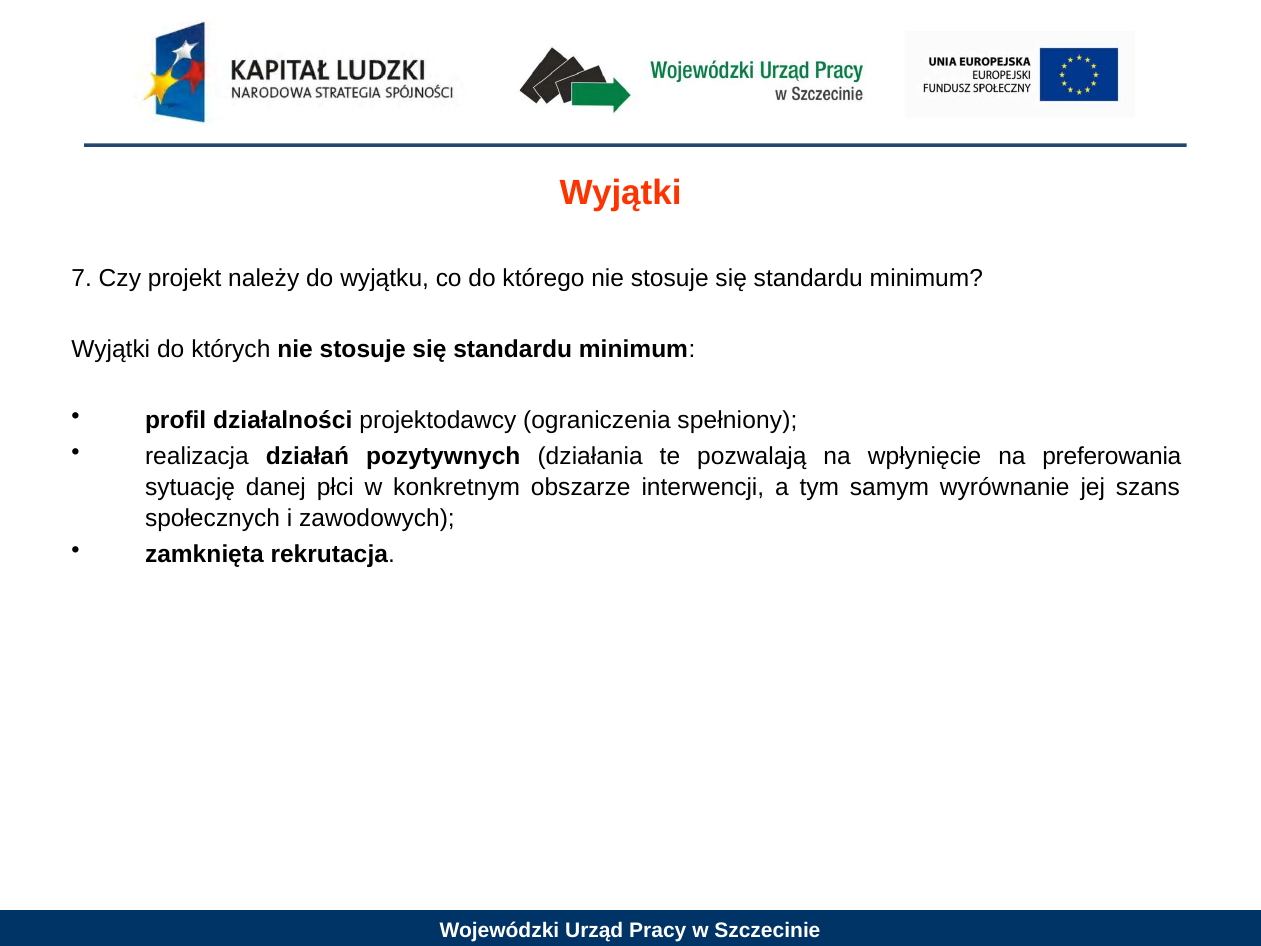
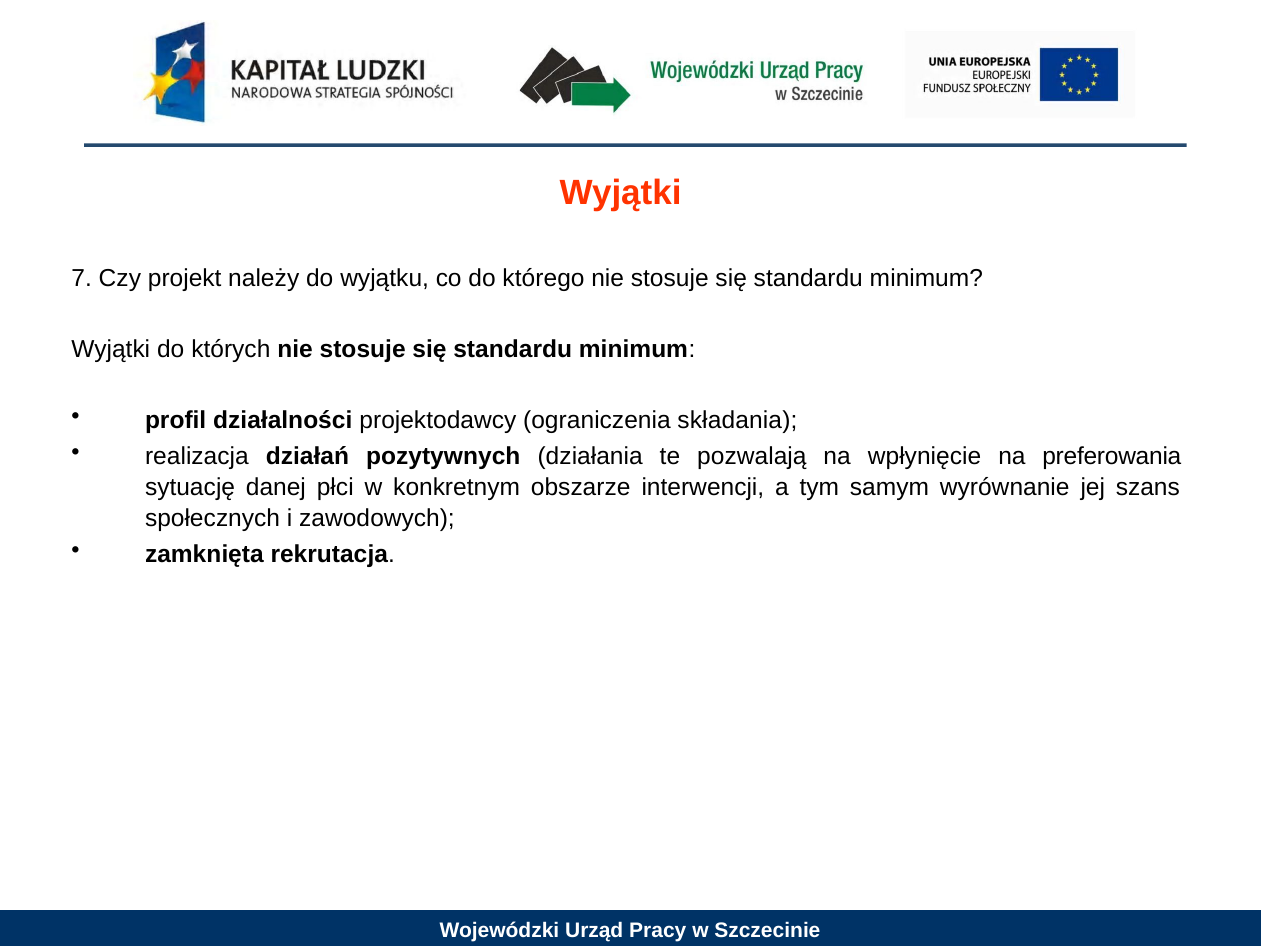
spełniony: spełniony -> składania (737, 420)
